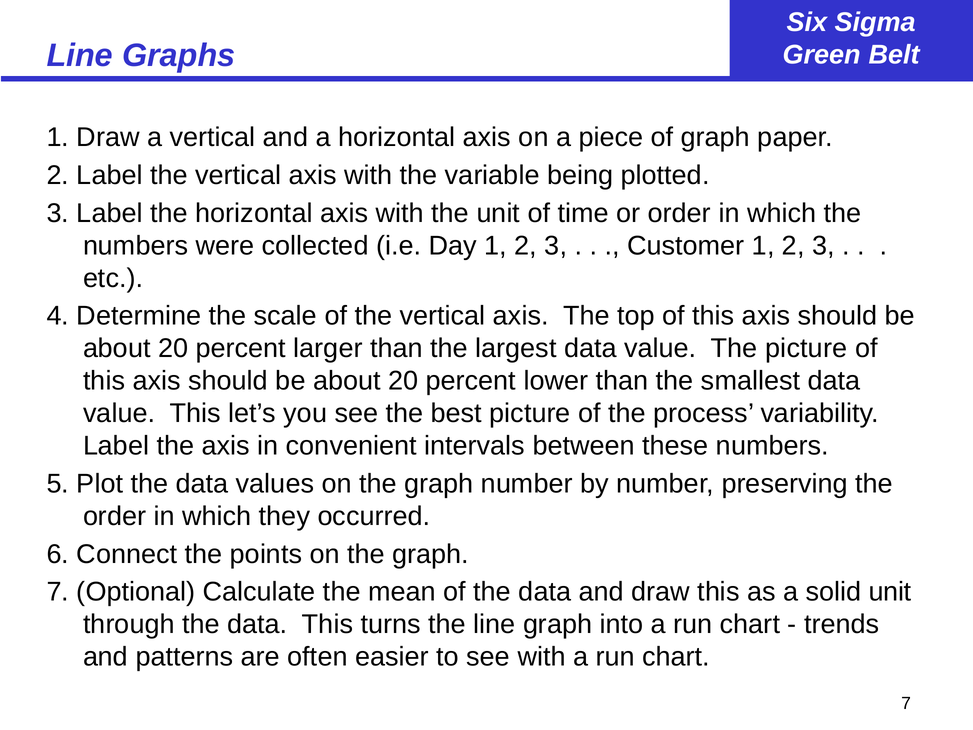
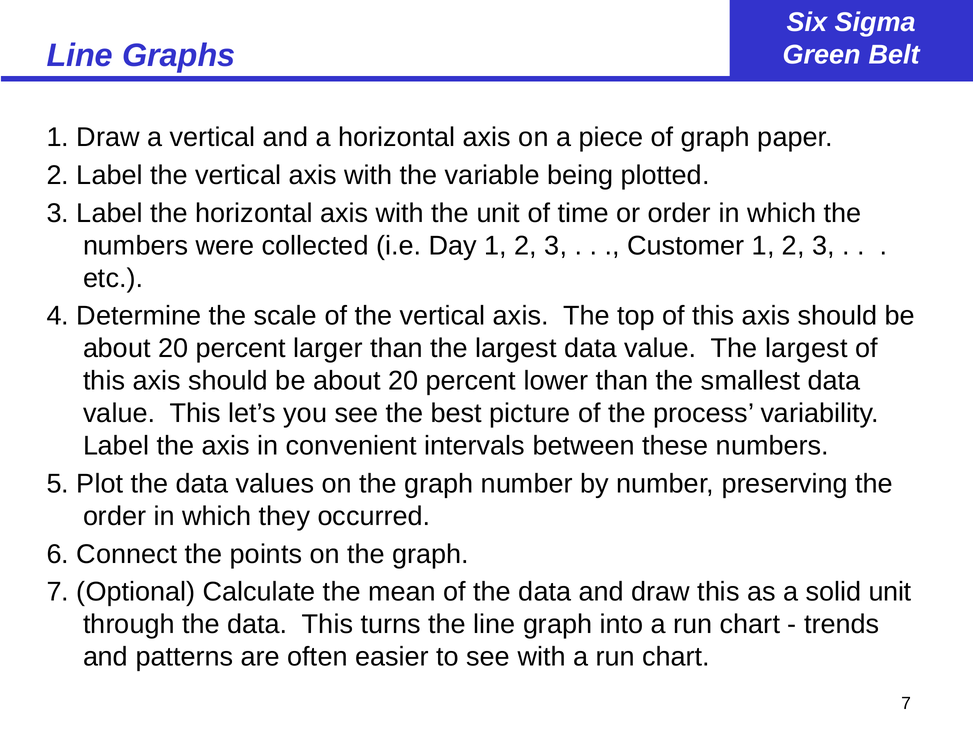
value The picture: picture -> largest (806, 348)
